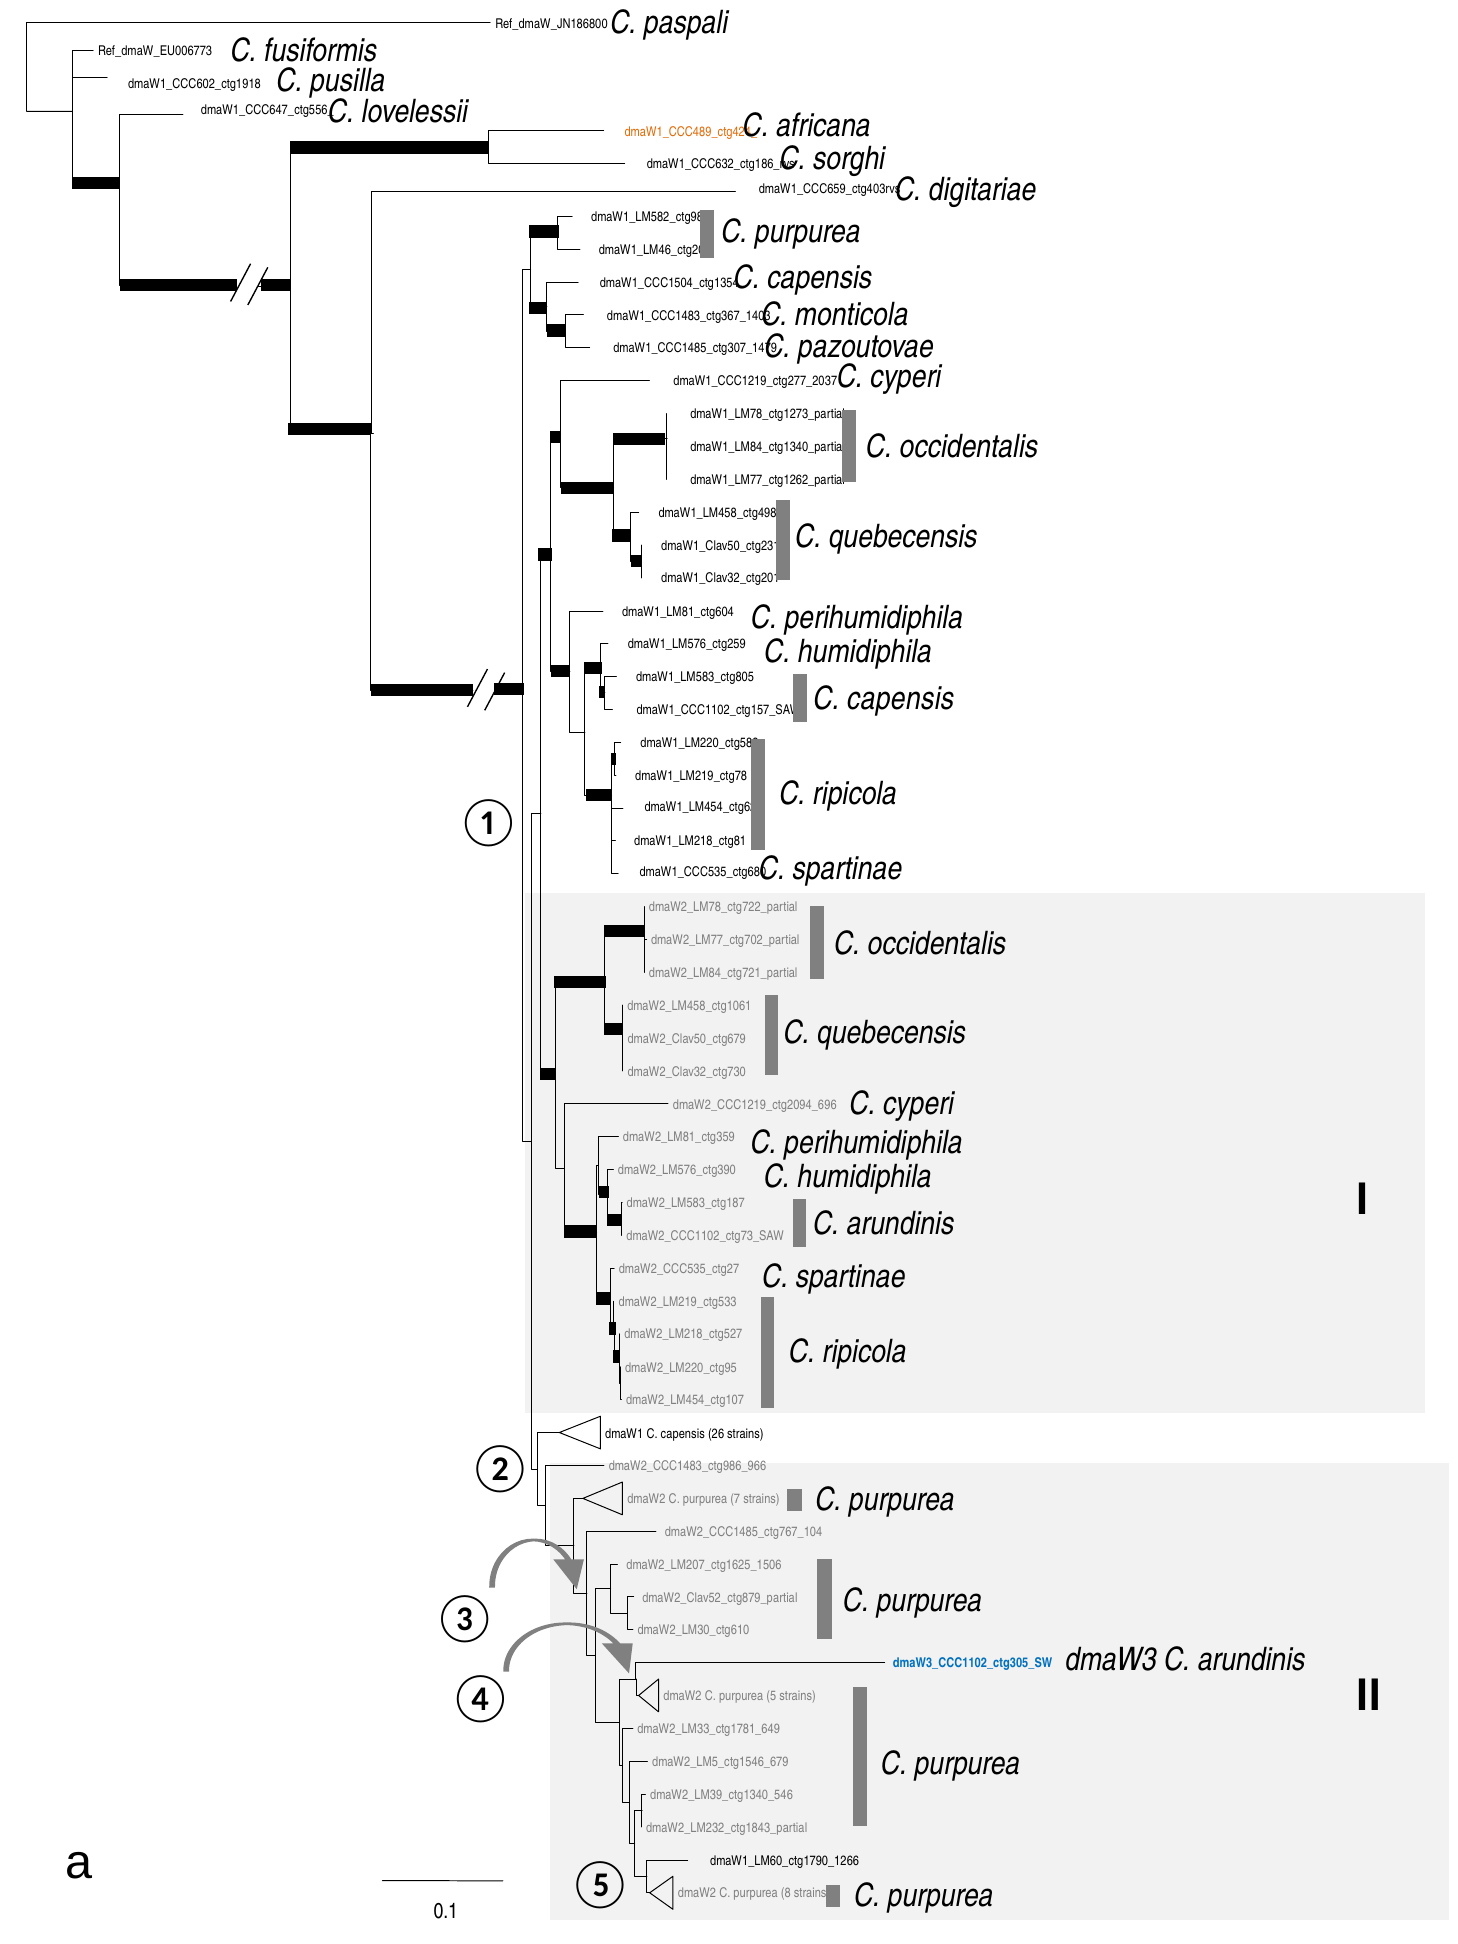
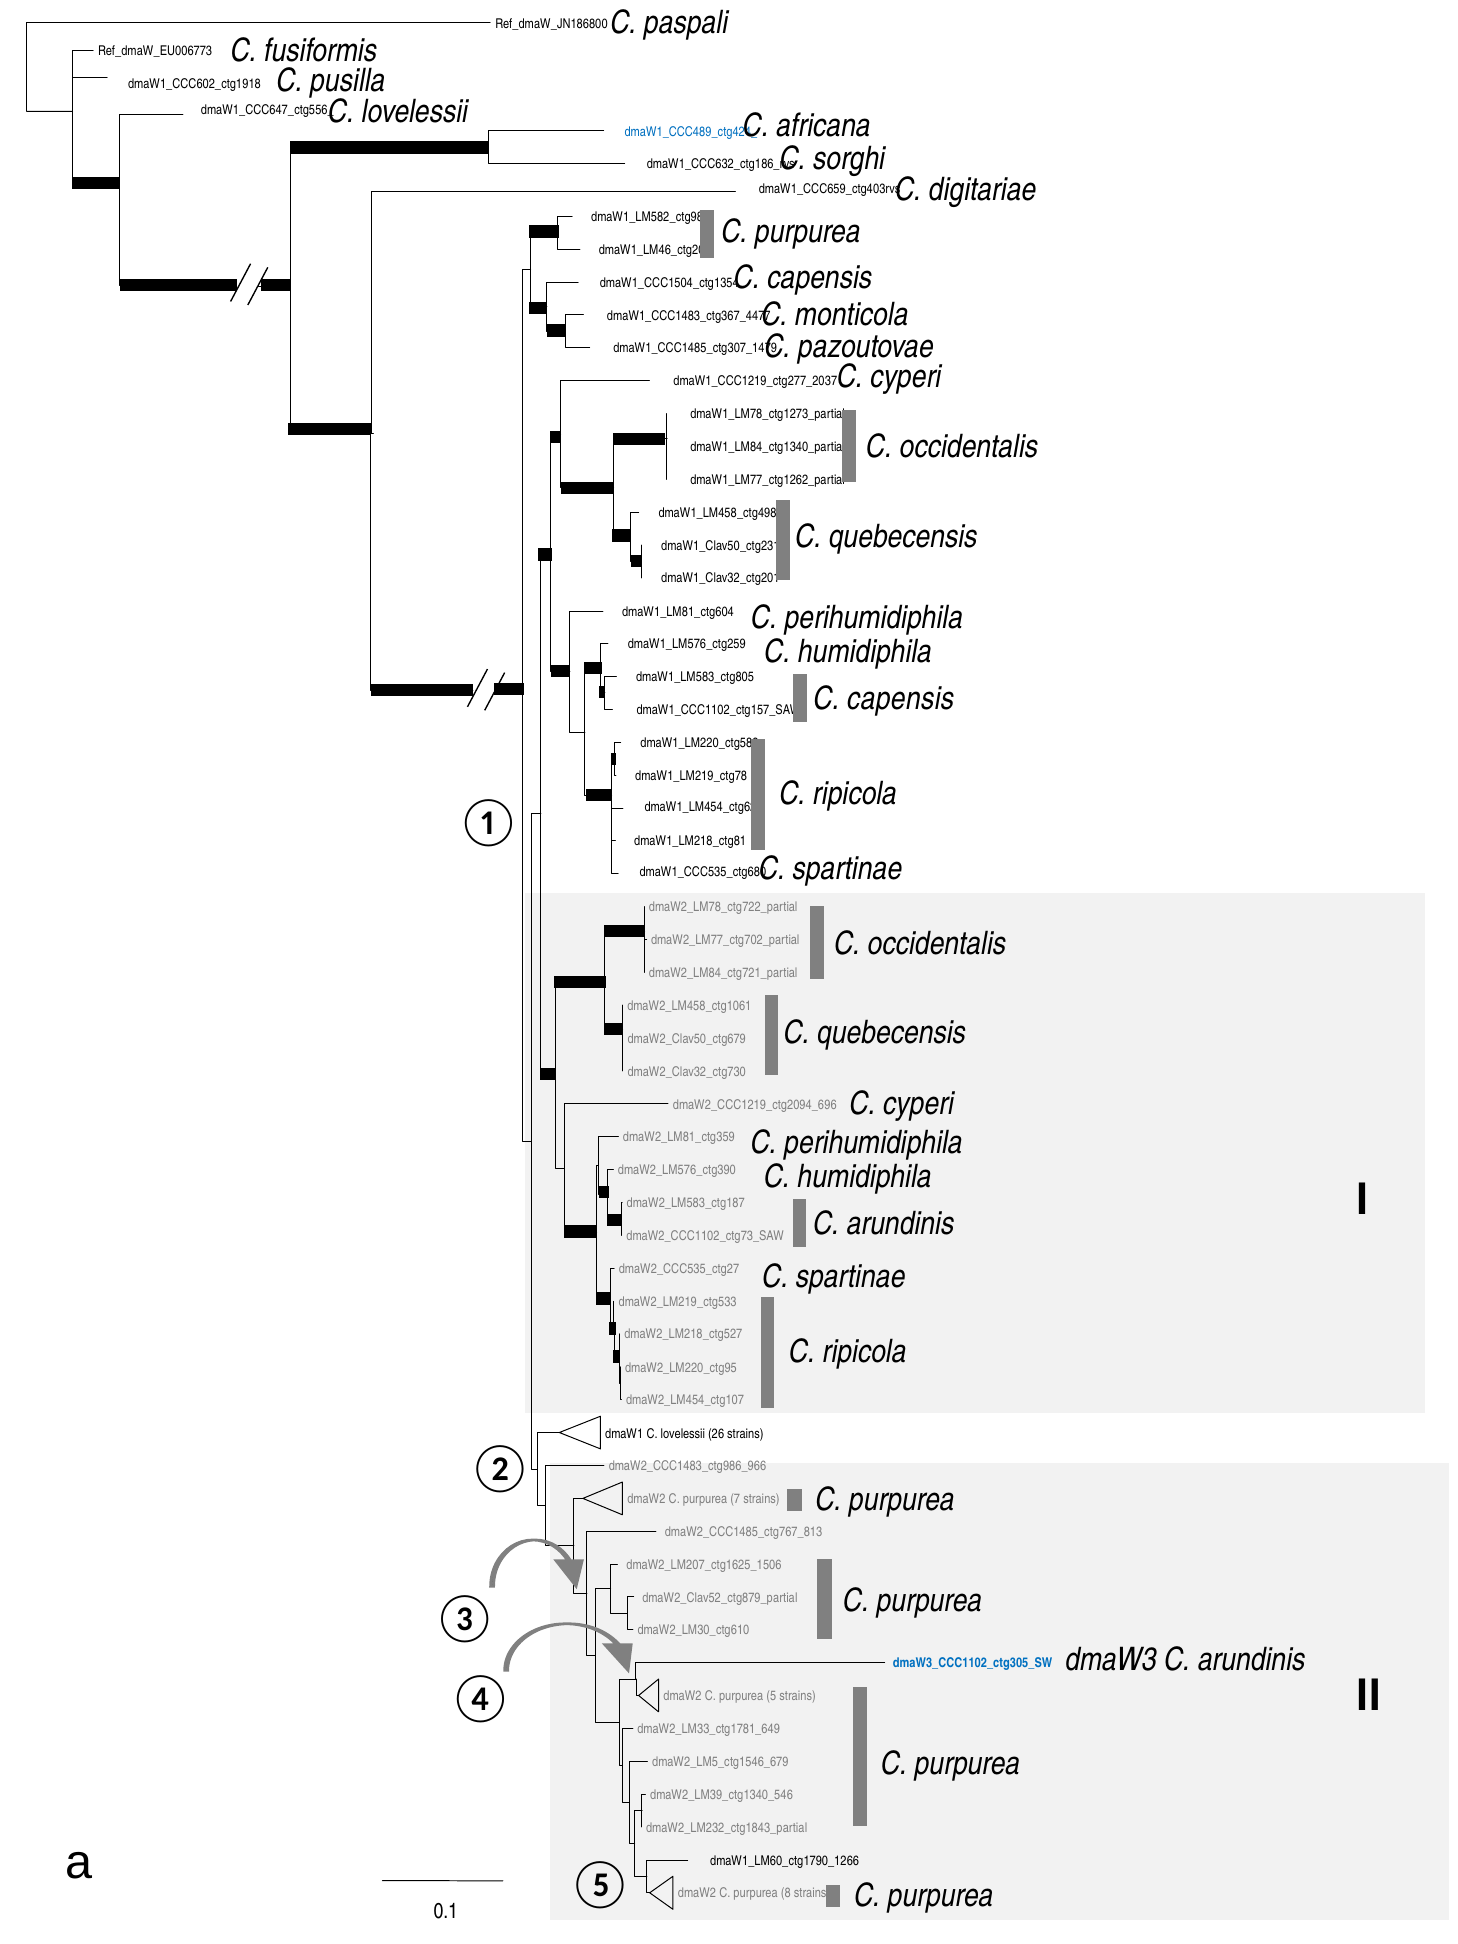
dmaW1_CCC489_ctg424_ colour: orange -> blue (691, 132)
dmaW1_CCC1483_ctg367_1403: dmaW1_CCC1483_ctg367_1403 -> dmaW1_CCC1483_ctg367_4477 (689, 316)
dmaW1 C capensis: capensis -> lovelessii (683, 1434)
dmaW2_CCC1485_ctg767_104: dmaW2_CCC1485_ctg767_104 -> dmaW2_CCC1485_ctg767_813 (744, 1532)
